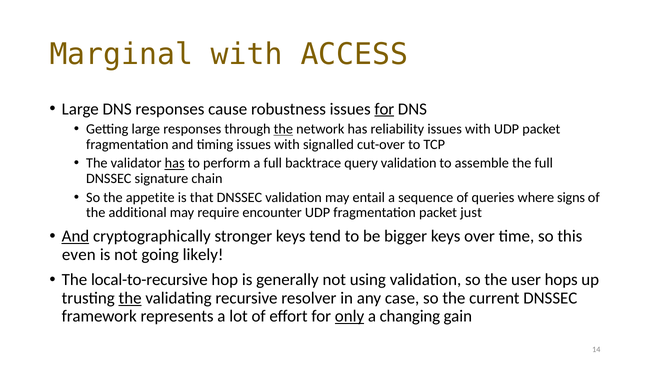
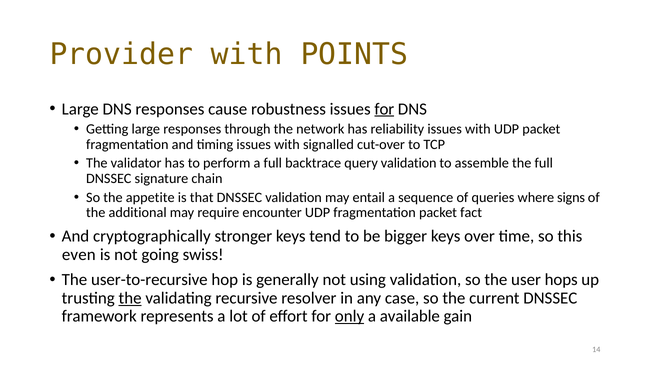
Marginal: Marginal -> Provider (121, 55)
ACCESS: ACCESS -> POINTS (354, 55)
the underline: present -> none (283, 129)
has underline: present -> none (175, 163)
just: just -> fact (471, 213)
And underline: present -> none (76, 236)
likely: likely -> swiss (203, 254)
local-to-recursive: local-to-recursive -> user-to-recursive (149, 279)
changing: changing -> available (410, 316)
